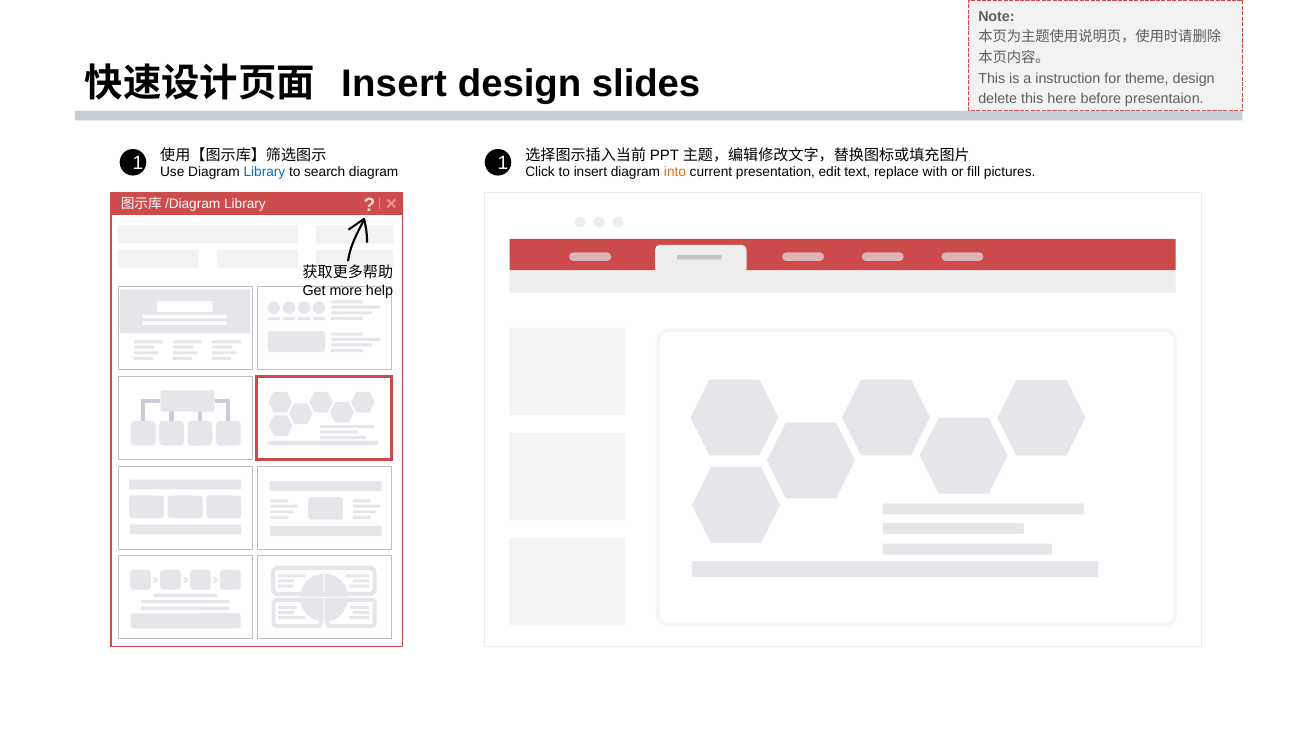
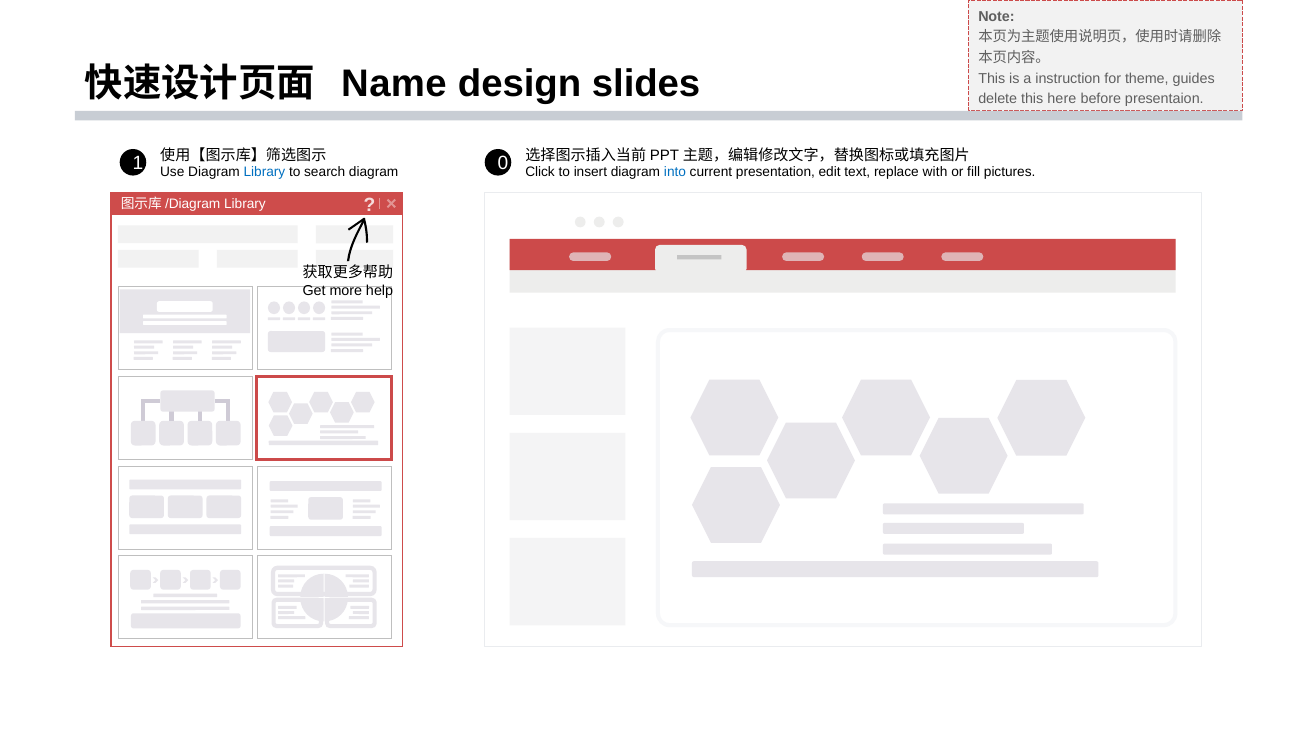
Insert: Insert -> Name (394, 84)
theme design: design -> guides (1194, 79)
1 1: 1 -> 0 (503, 164)
into colour: orange -> blue (675, 172)
